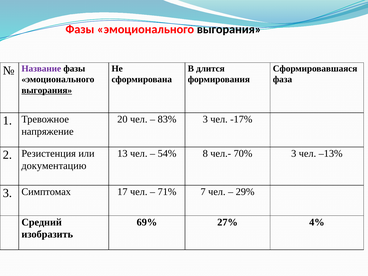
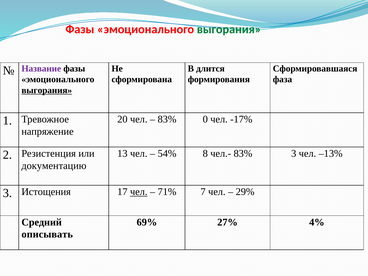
выгорания colour: black -> green (229, 29)
83% 3: 3 -> 0 (205, 119)
чел.- 70%: 70% -> 83% (243, 154)
Симптомах: Симптомах -> Истощения (46, 192)
чел underline: none -> present (139, 192)
изобразить: изобразить -> описывать (47, 234)
